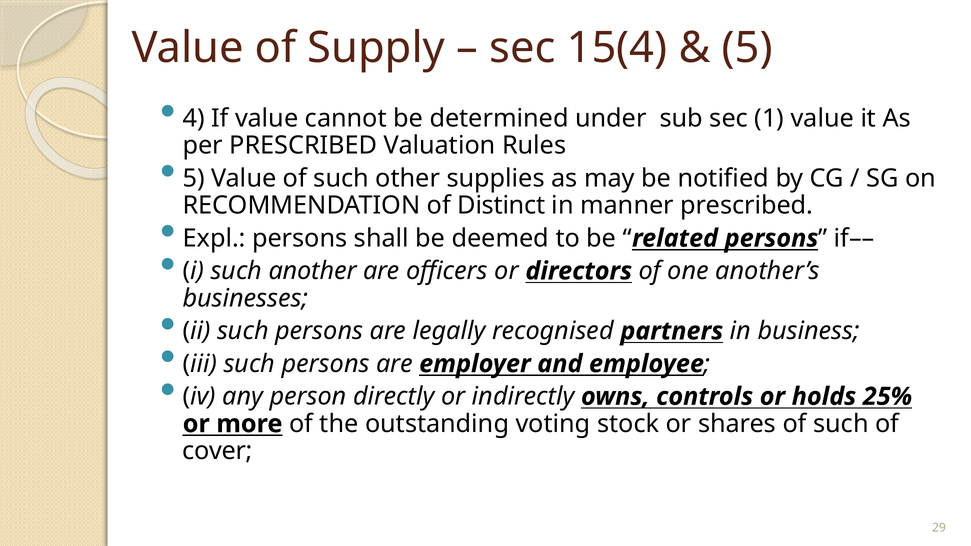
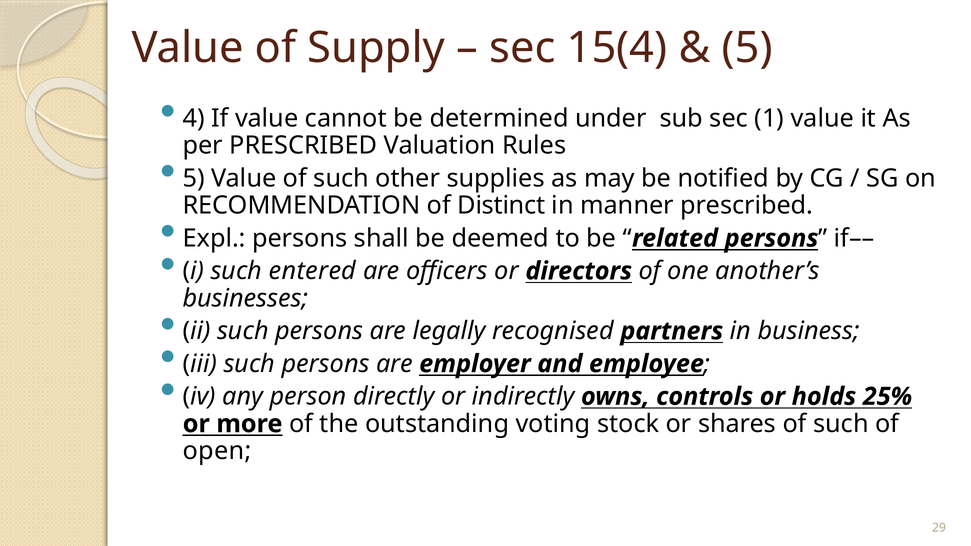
another: another -> entered (312, 271)
cover: cover -> open (217, 451)
